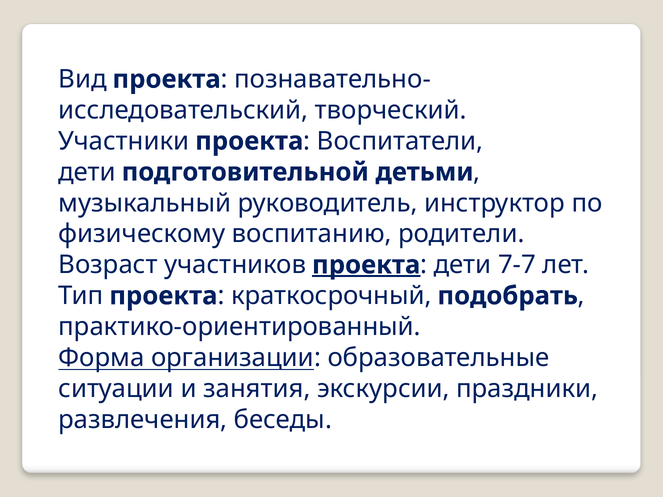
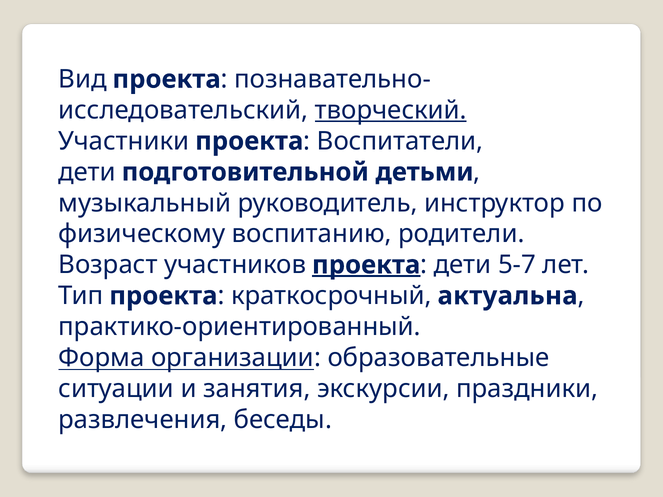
творческий underline: none -> present (391, 110)
7-7: 7-7 -> 5-7 (517, 265)
подобрать: подобрать -> актуальна (508, 296)
